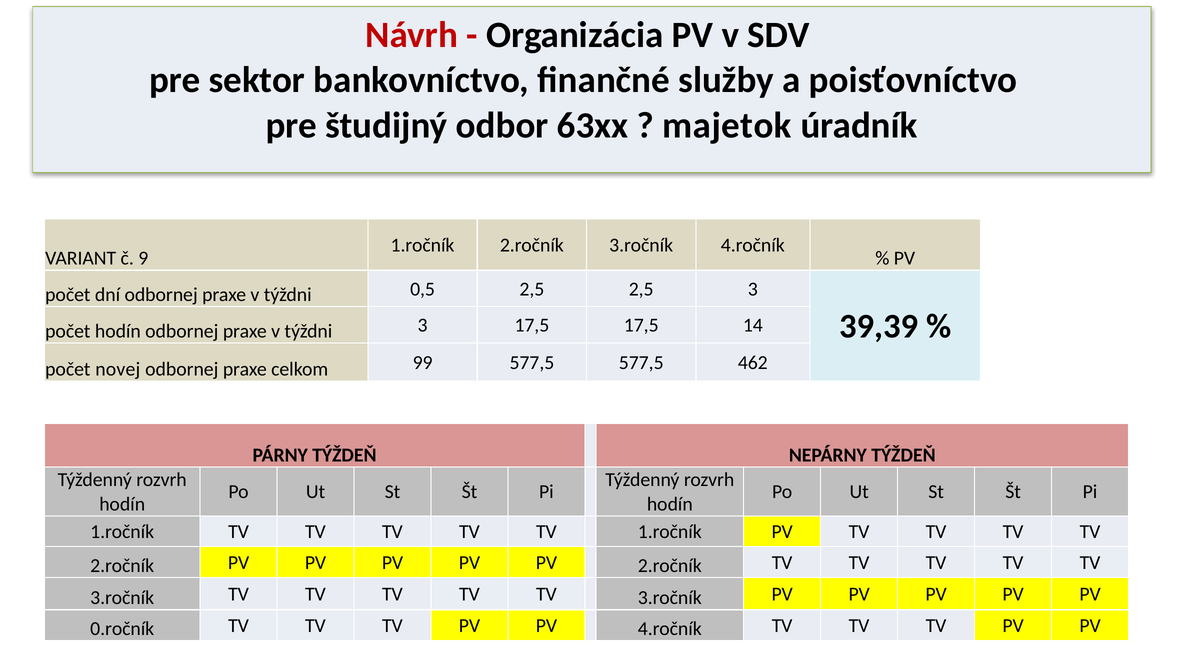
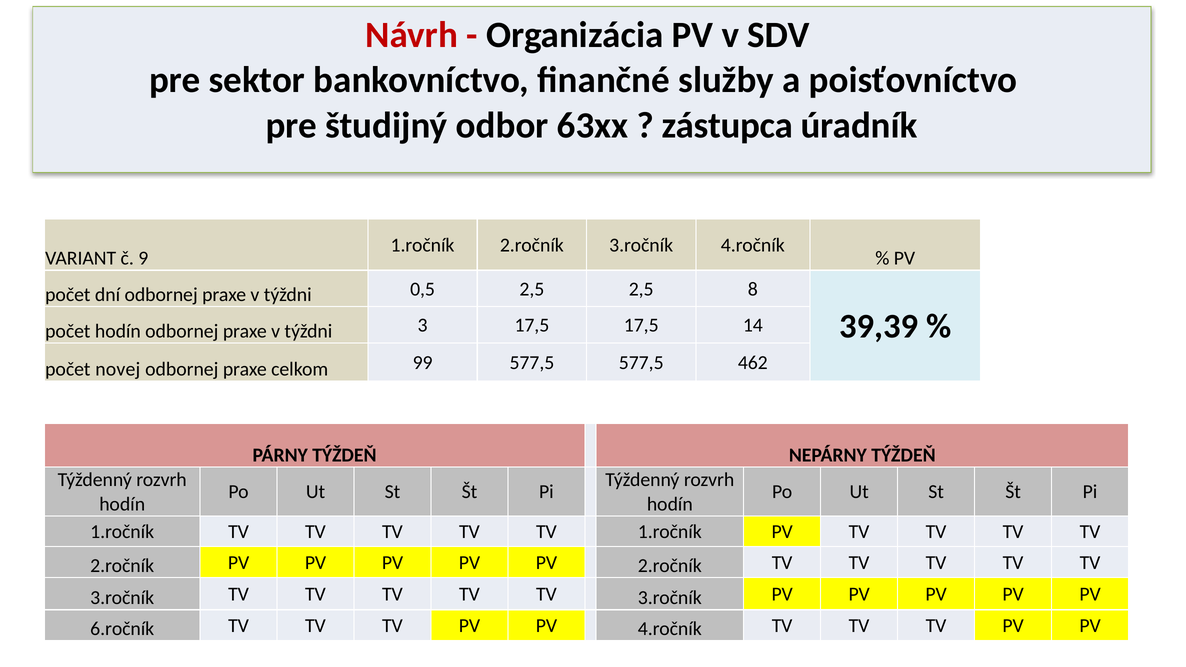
majetok: majetok -> zástupca (727, 125)
2,5 3: 3 -> 8 (753, 289)
0.ročník: 0.ročník -> 6.ročník (122, 629)
